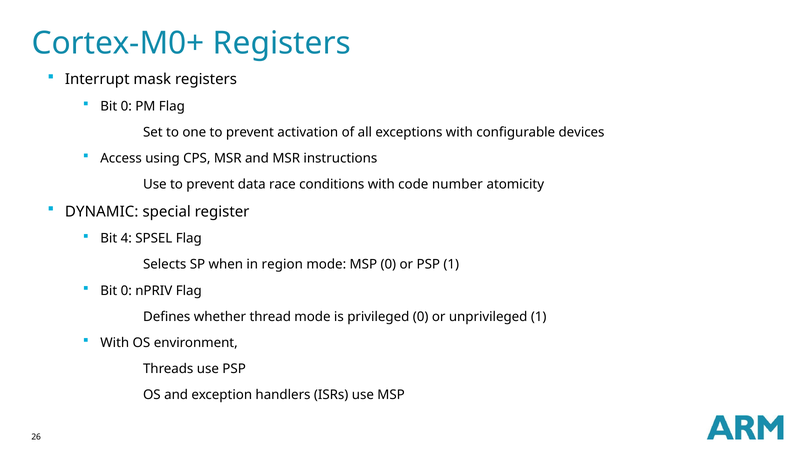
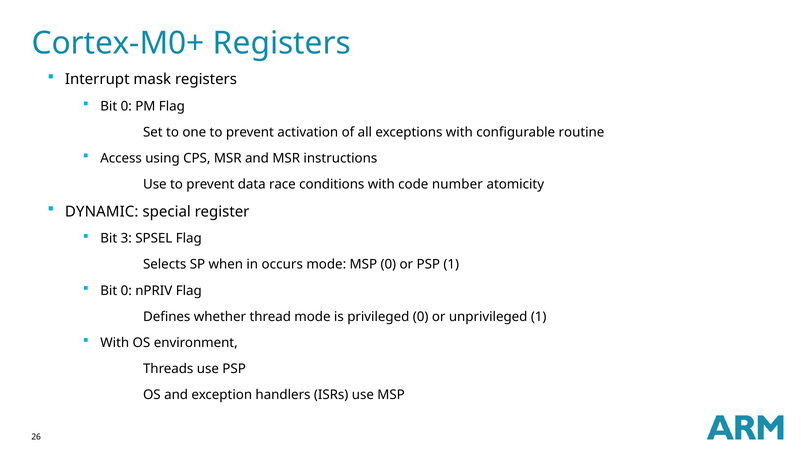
devices: devices -> routine (581, 132)
4: 4 -> 3 (126, 238)
region: region -> occurs (282, 264)
